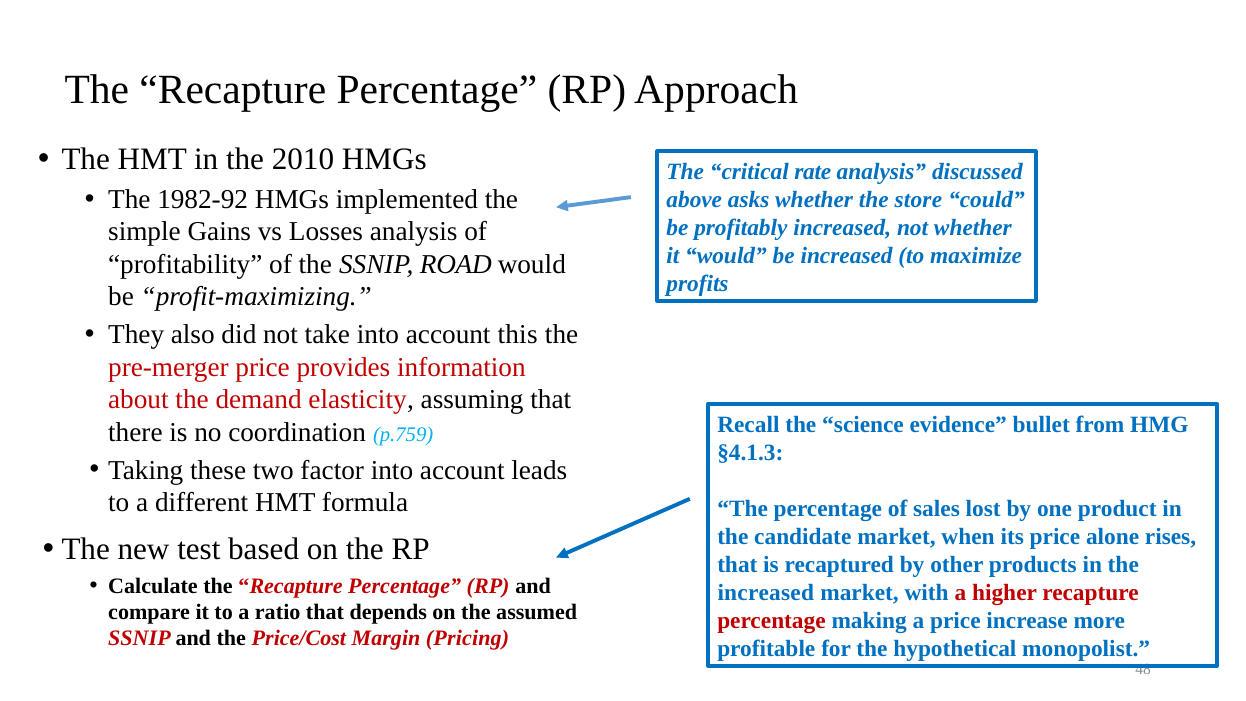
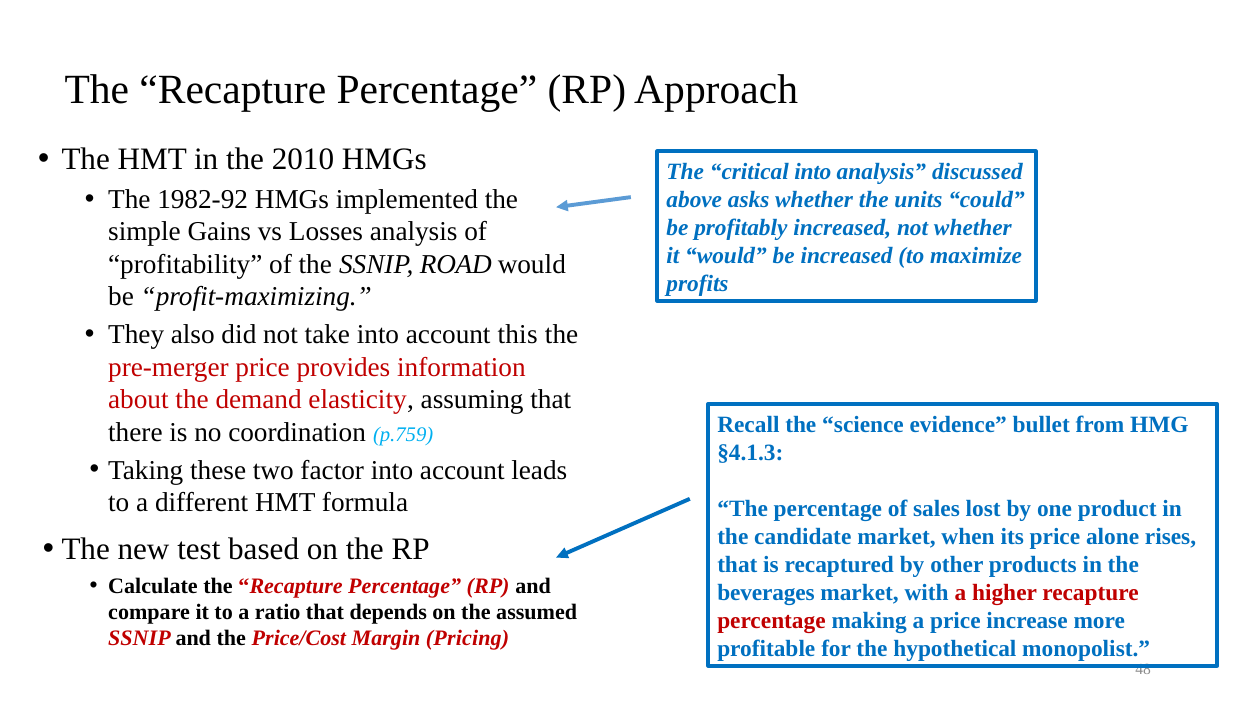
critical rate: rate -> into (813, 172)
store: store -> units (918, 200)
increased: increased -> beverages (766, 593)
